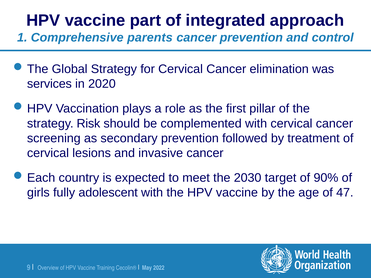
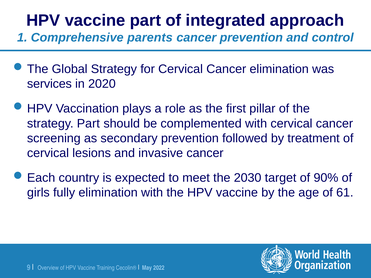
strategy Risk: Risk -> Part (88, 124)
fully adolescent: adolescent -> elimination (108, 193)
47: 47 -> 61 (345, 193)
